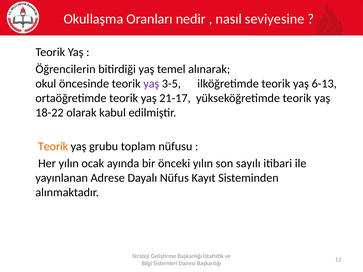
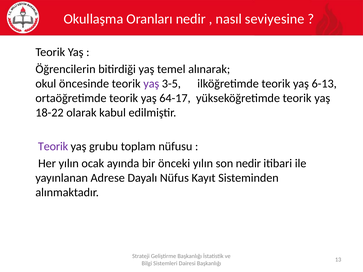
21-17: 21-17 -> 64-17 (175, 98)
Teorik colour: orange -> purple (53, 147)
son sayılı: sayılı -> nedir (248, 164)
